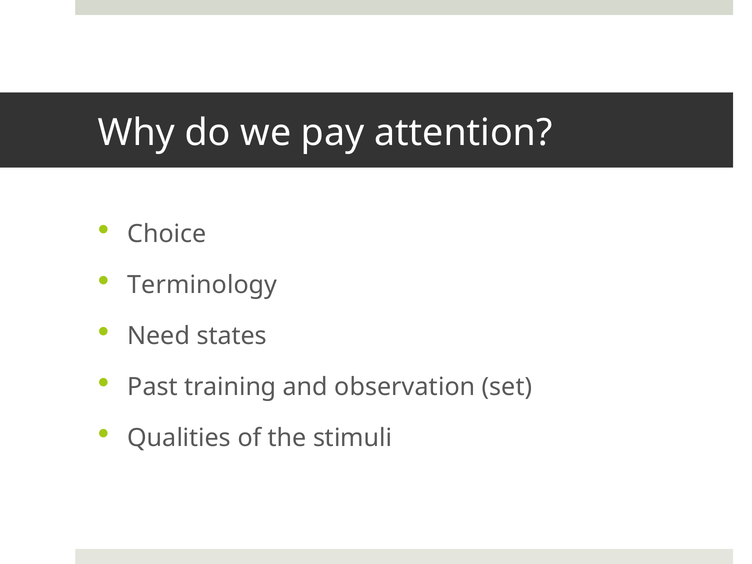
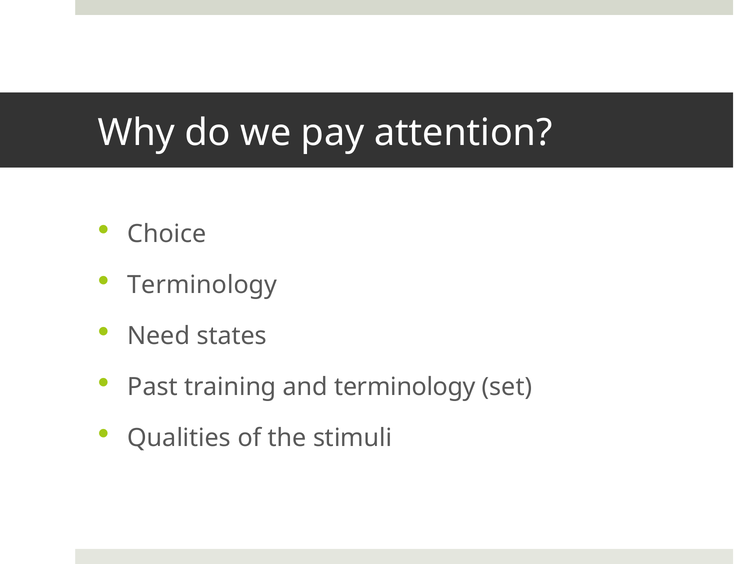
and observation: observation -> terminology (405, 387)
